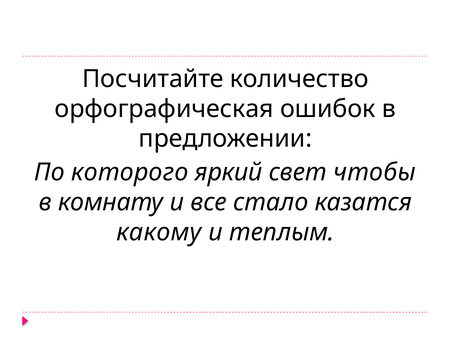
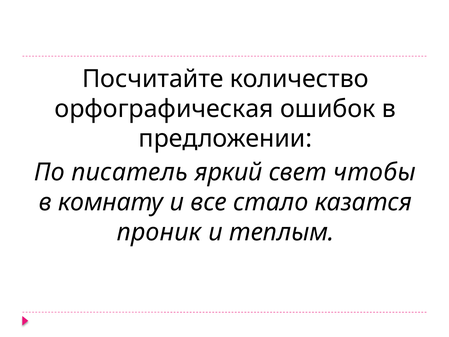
которого: которого -> писатель (130, 172)
какому: какому -> проник (159, 232)
